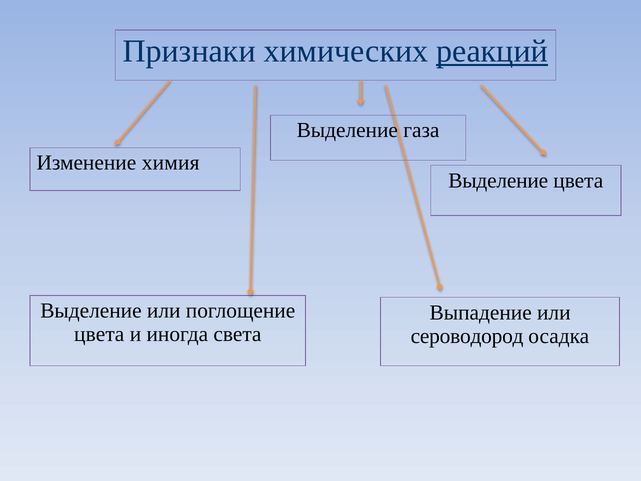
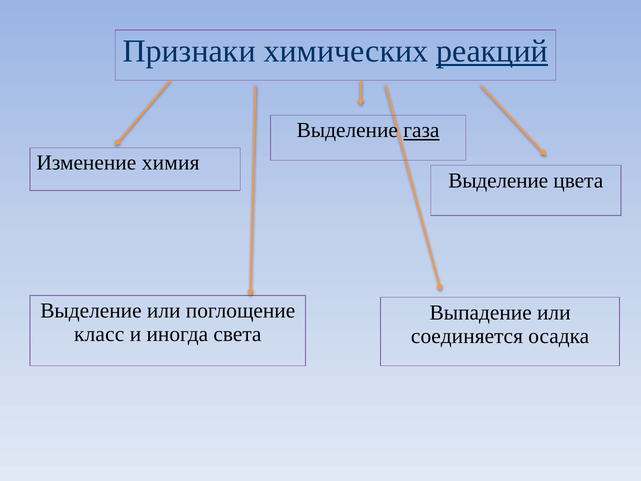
газа underline: none -> present (421, 130)
цвета: цвета -> класс (99, 334)
сероводород: сероводород -> соединяется (467, 336)
